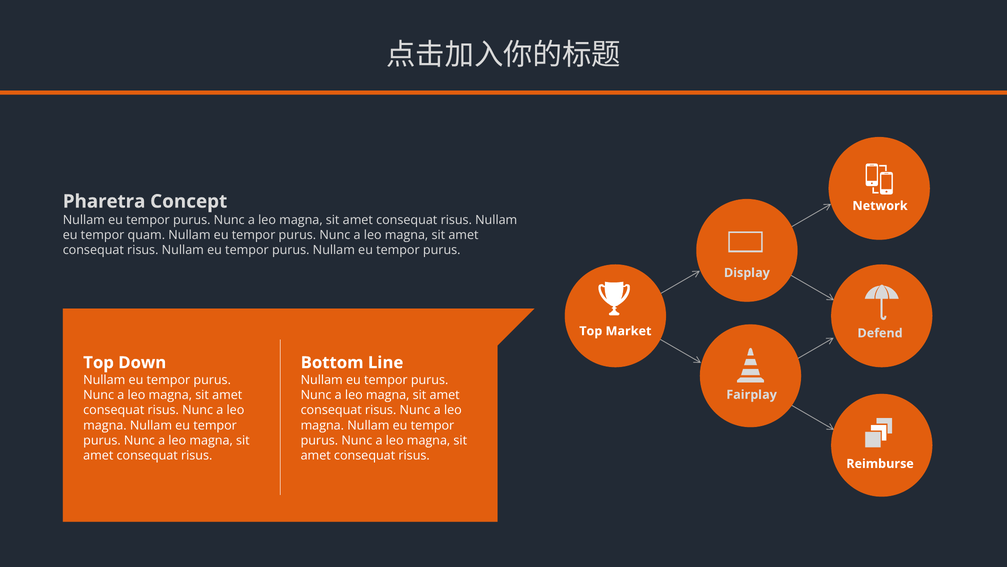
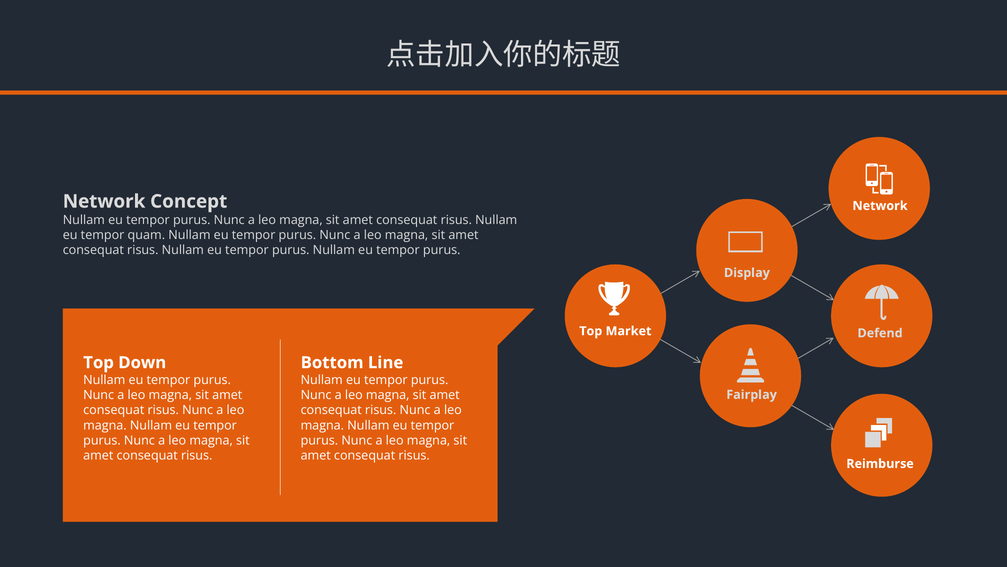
Pharetra: Pharetra -> Network (104, 201)
